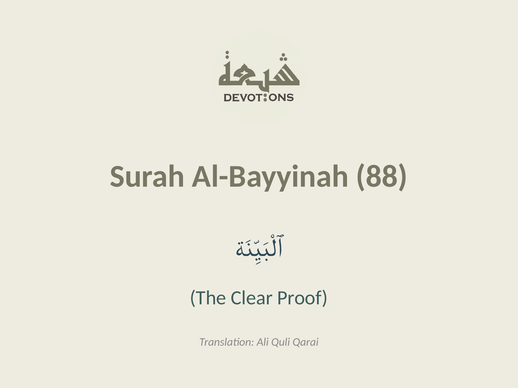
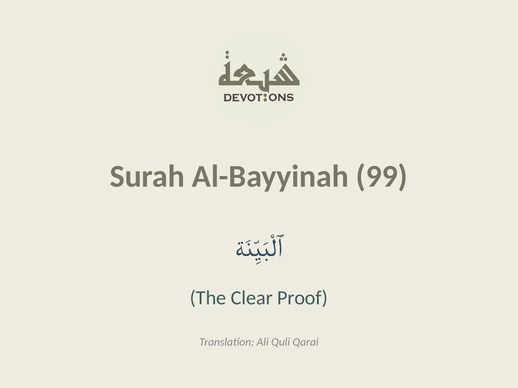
88: 88 -> 99 (382, 177)
